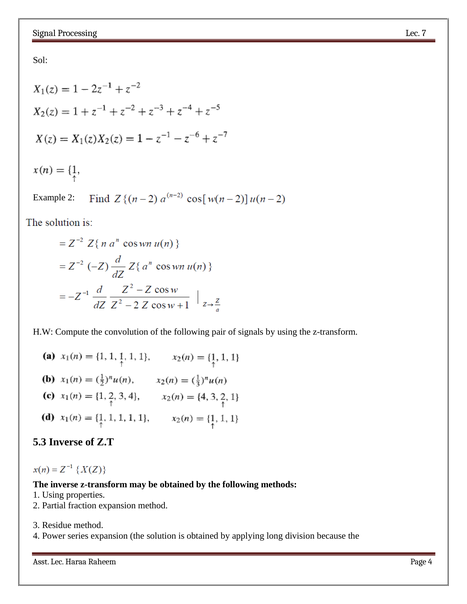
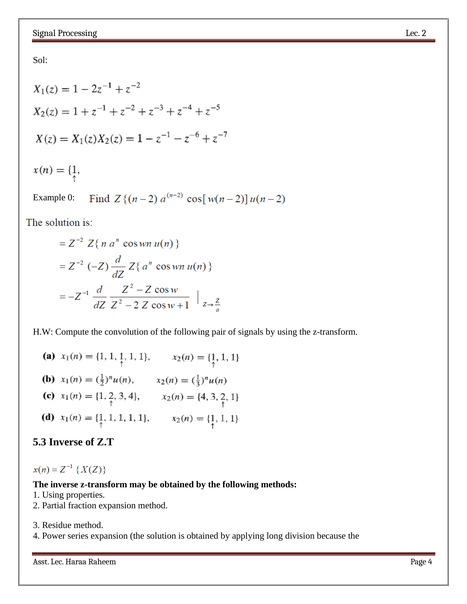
7: 7 -> 2 (424, 33)
2: 2 -> 0 (71, 198)
